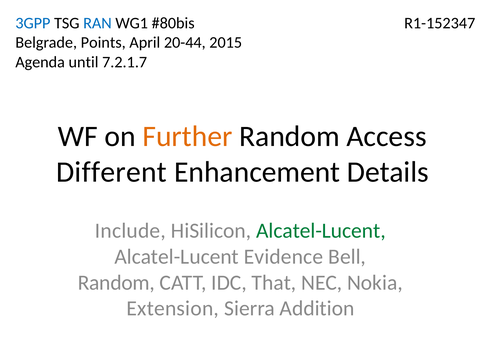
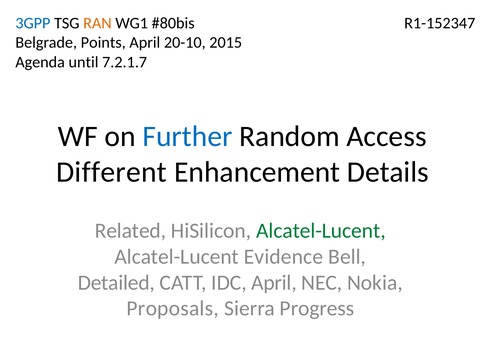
RAN colour: blue -> orange (97, 23)
20-44: 20-44 -> 20-10 (185, 43)
Further colour: orange -> blue (187, 136)
Include: Include -> Related (131, 231)
Random: Random -> Detailed (116, 282)
IDC That: That -> April (274, 282)
Extension: Extension -> Proposals (173, 308)
Addition: Addition -> Progress (317, 308)
